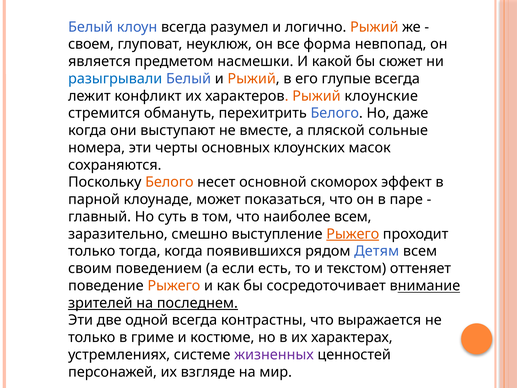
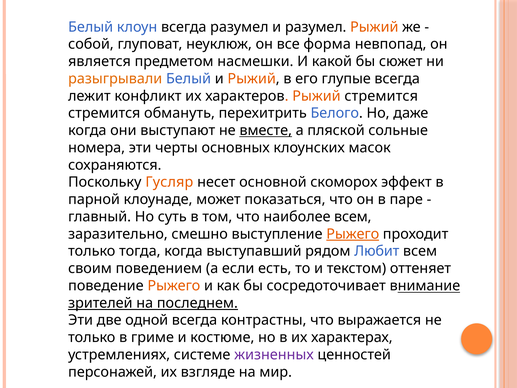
и логично: логично -> разумел (316, 27)
своем: своем -> собой (91, 44)
разыгрывали colour: blue -> orange (115, 79)
Рыжий клоунские: клоунские -> стремится (381, 96)
вместе underline: none -> present (266, 130)
Поскольку Белого: Белого -> Гусляр (169, 182)
появившихся: появившихся -> выступавший (254, 251)
Детям: Детям -> Любит (377, 251)
